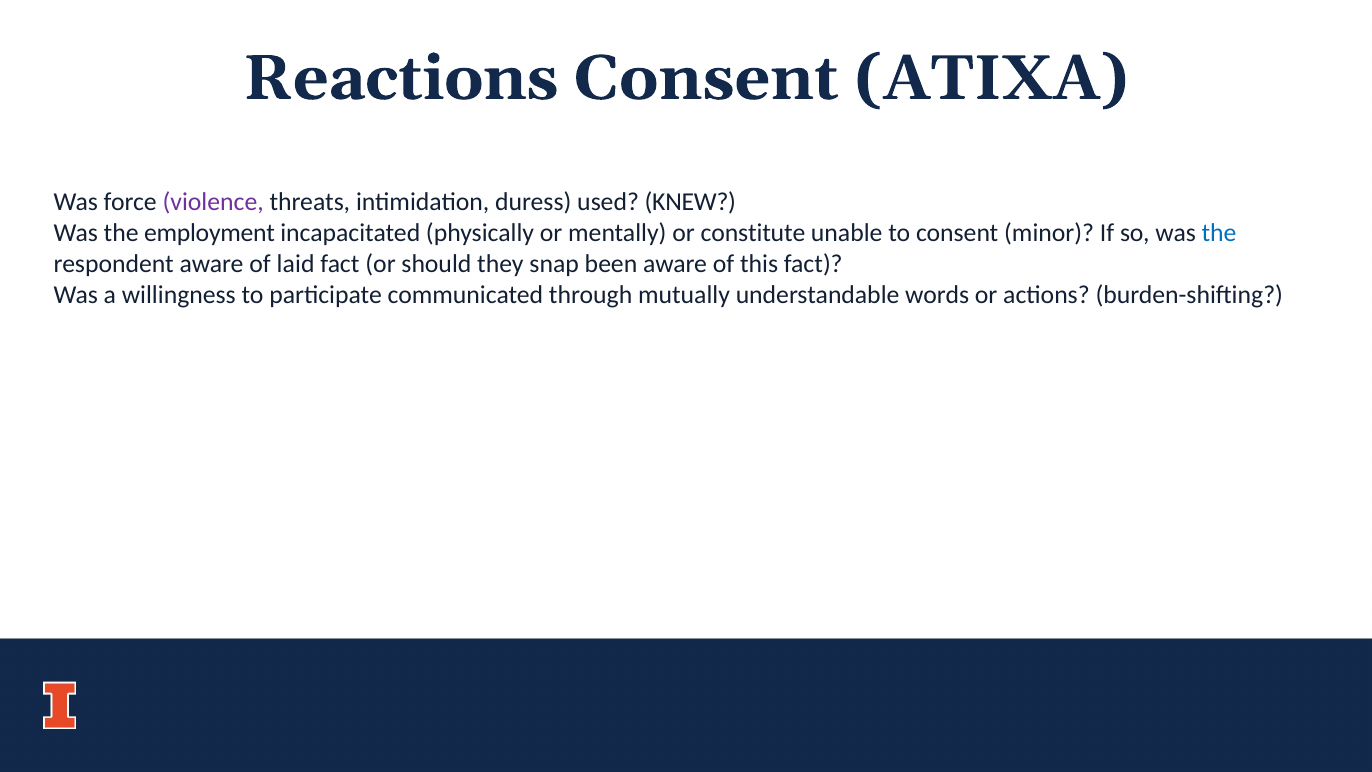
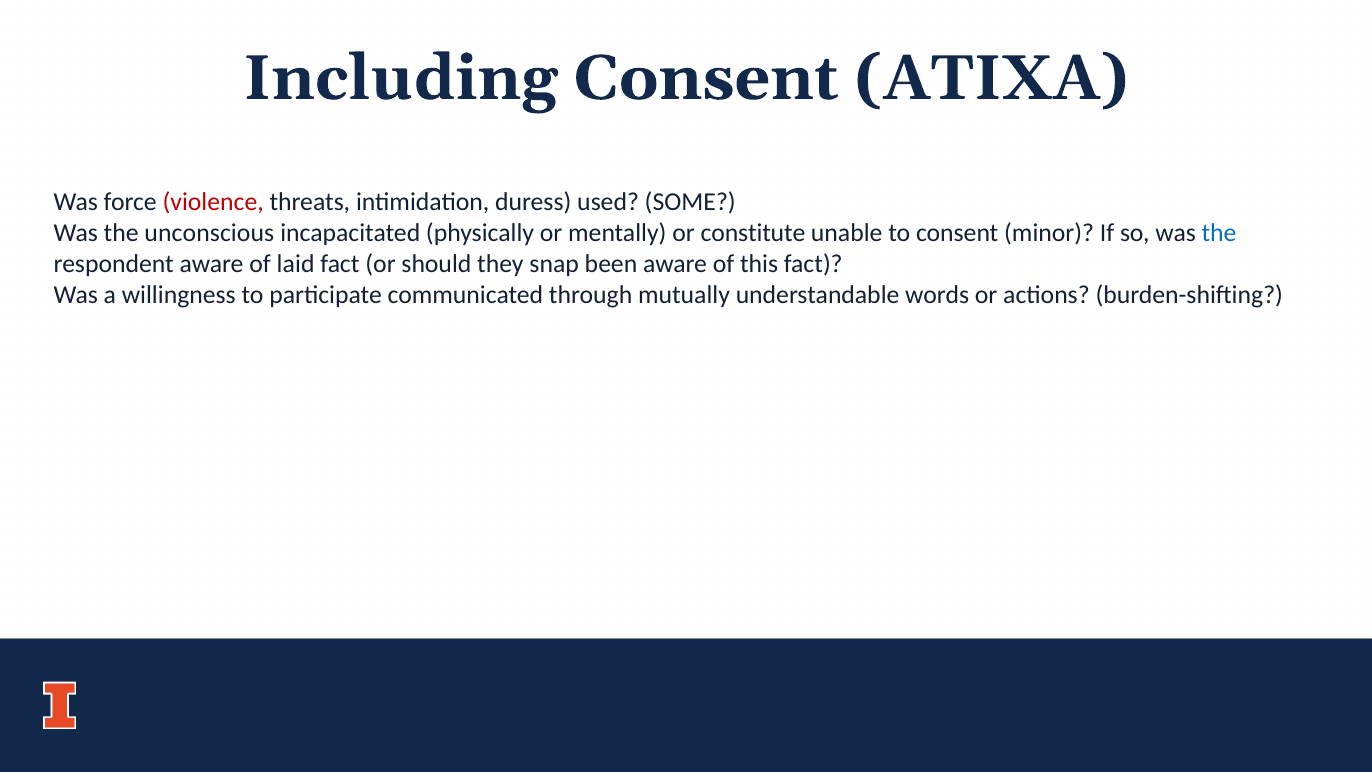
Reactions: Reactions -> Including (400, 78)
violence colour: purple -> red (213, 202)
KNEW: KNEW -> SOME (690, 202)
employment: employment -> unconscious (209, 233)
